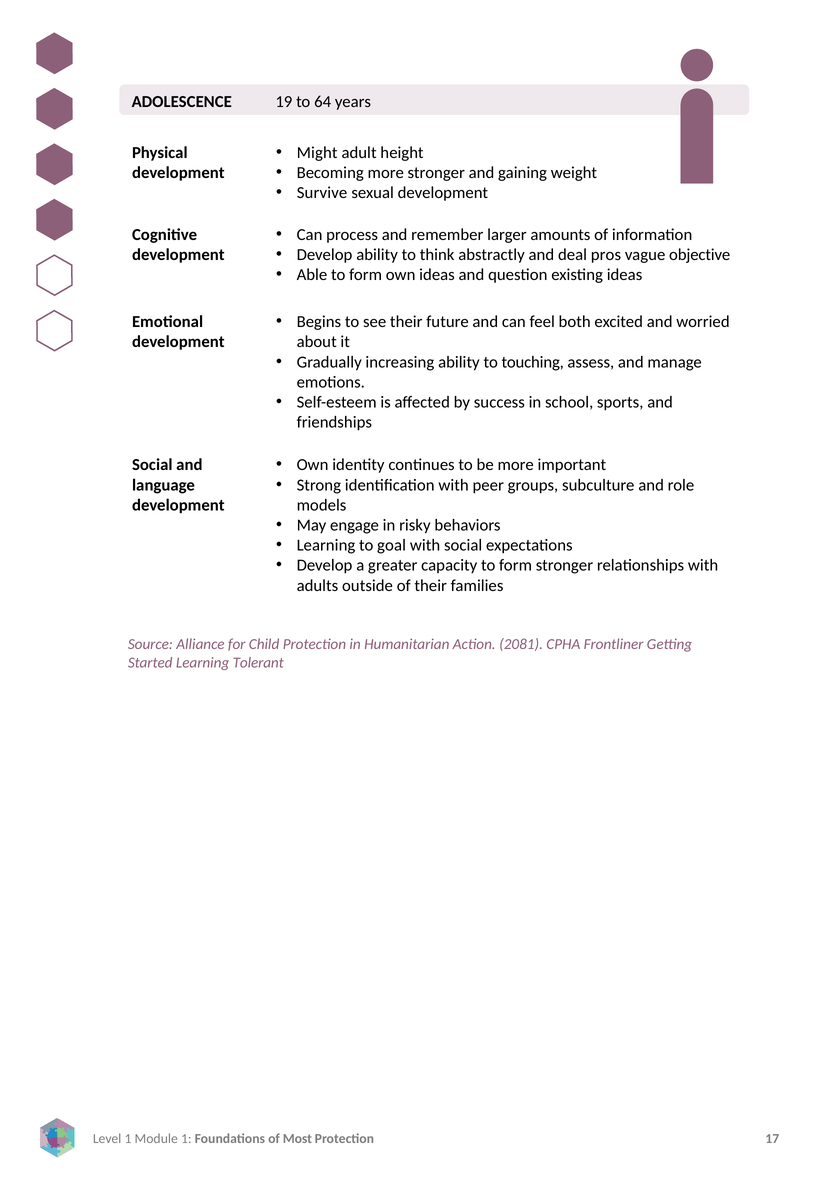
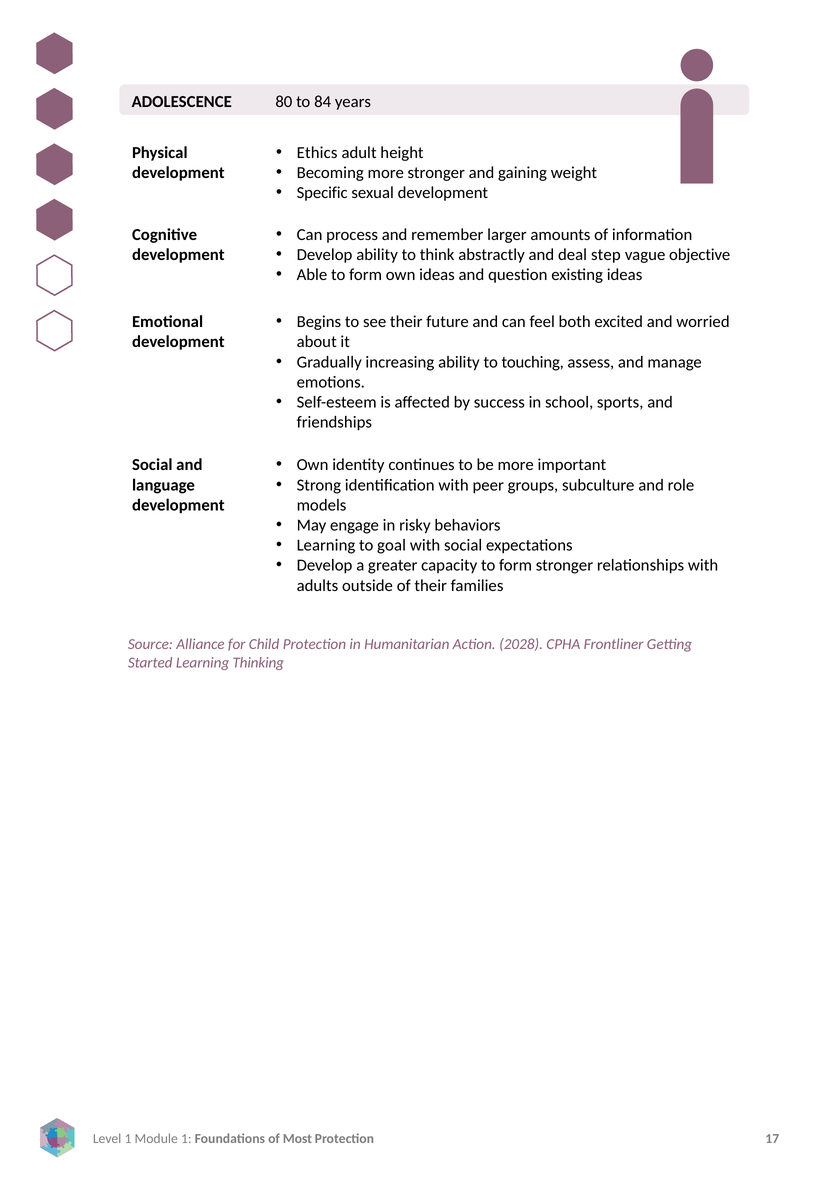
19: 19 -> 80 (284, 102)
64: 64 -> 84 (323, 102)
Might: Might -> Ethics (317, 153)
Survive: Survive -> Specific (322, 193)
pros: pros -> step (606, 255)
2081: 2081 -> 2028 (521, 645)
Tolerant: Tolerant -> Thinking (258, 663)
